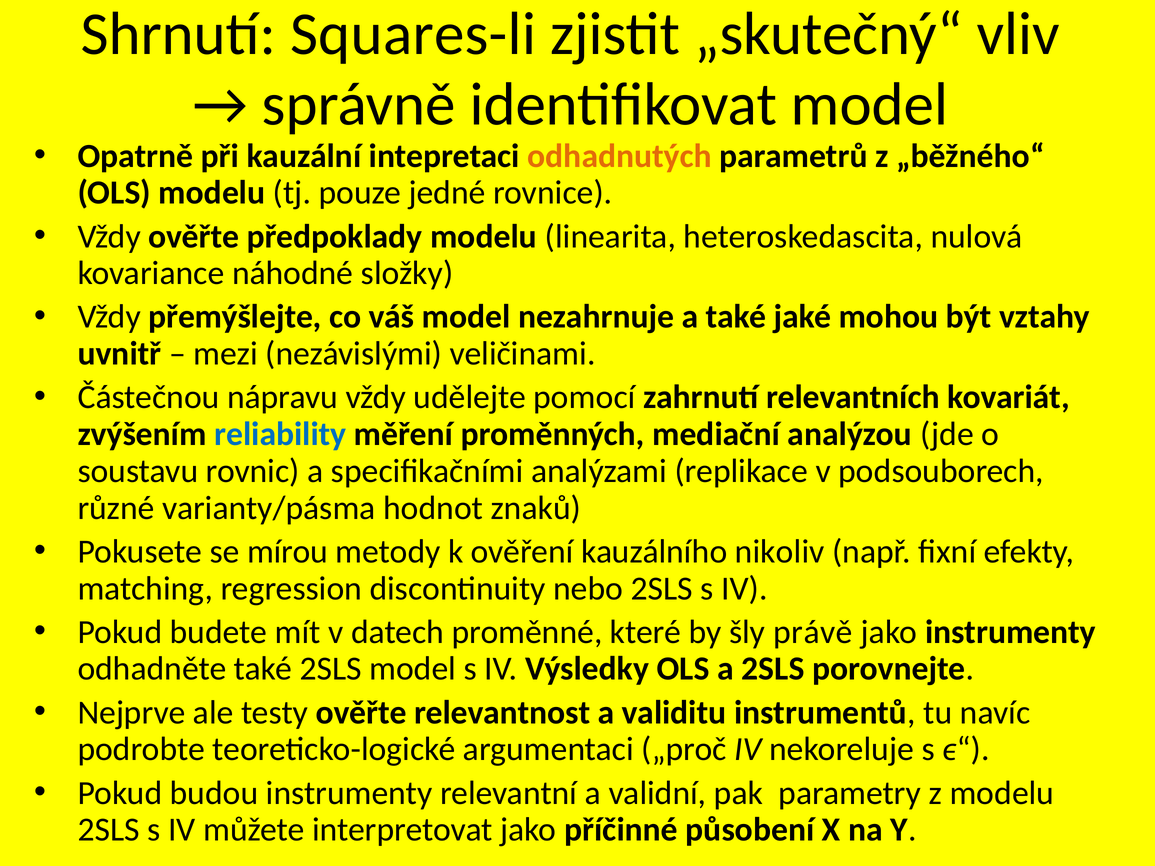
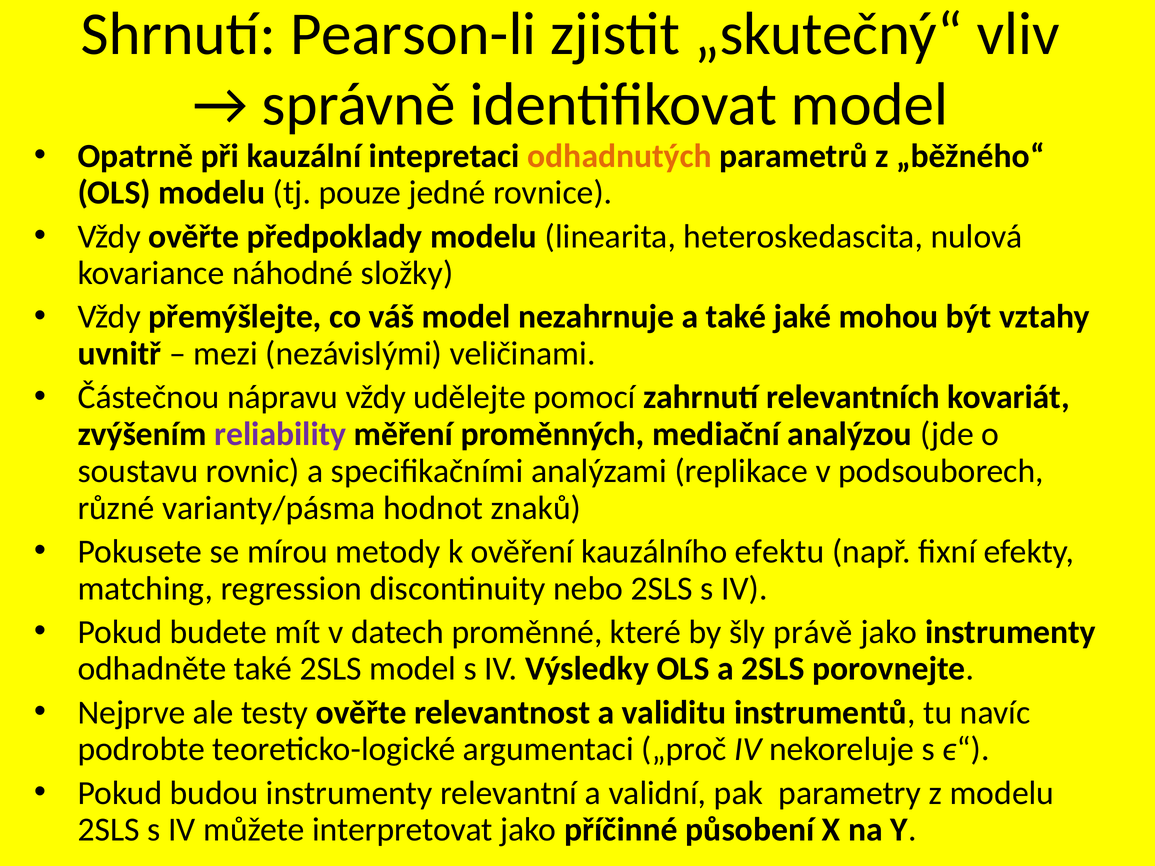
Squares-li: Squares-li -> Pearson-li (413, 34)
reliability colour: blue -> purple (280, 434)
nikoliv: nikoliv -> efektu (780, 552)
